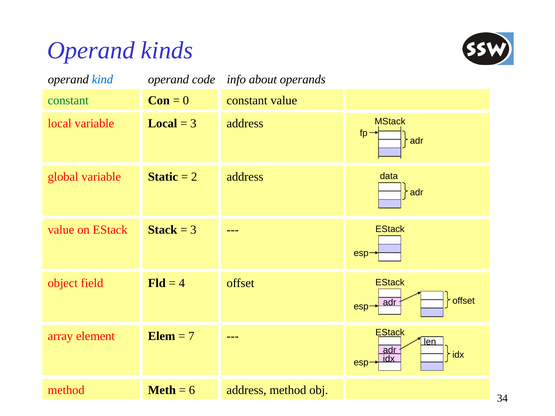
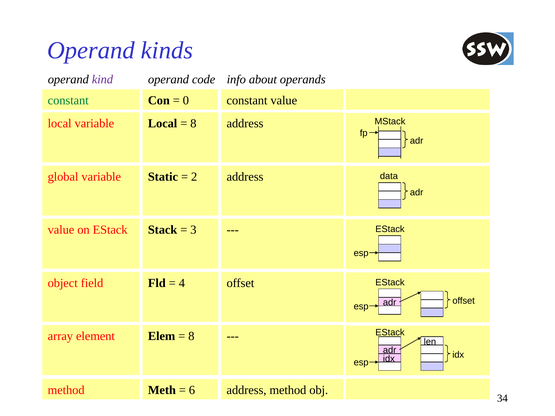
kind colour: blue -> purple (102, 80)
3: 3 -> 8 (193, 124)
7: 7 -> 8 (191, 336)
